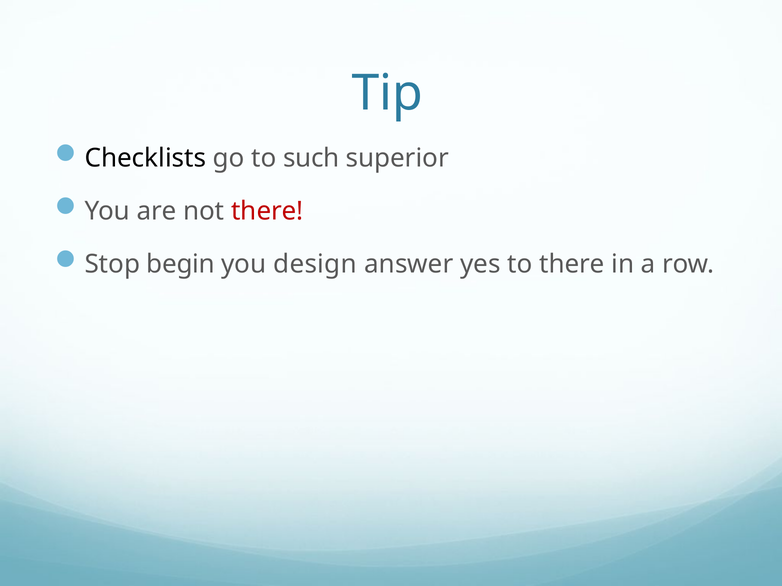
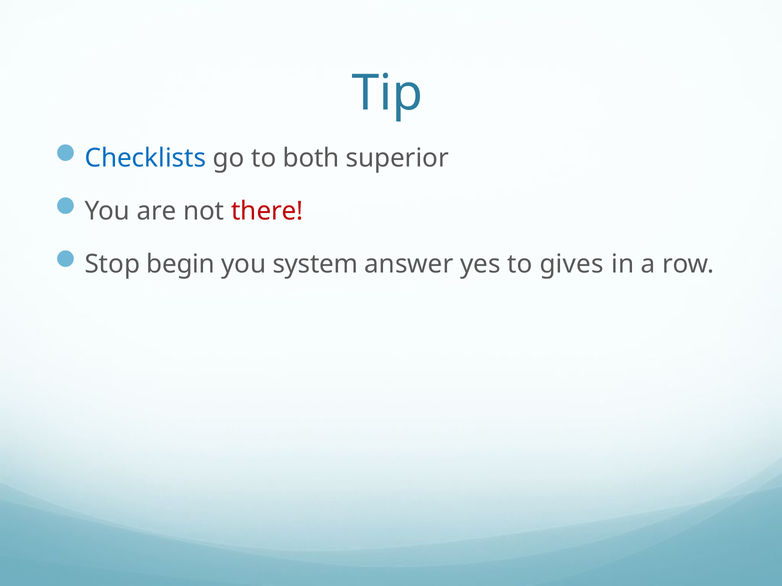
Checklists colour: black -> blue (145, 158)
such: such -> both (311, 158)
design: design -> system (315, 264)
to there: there -> gives (572, 264)
